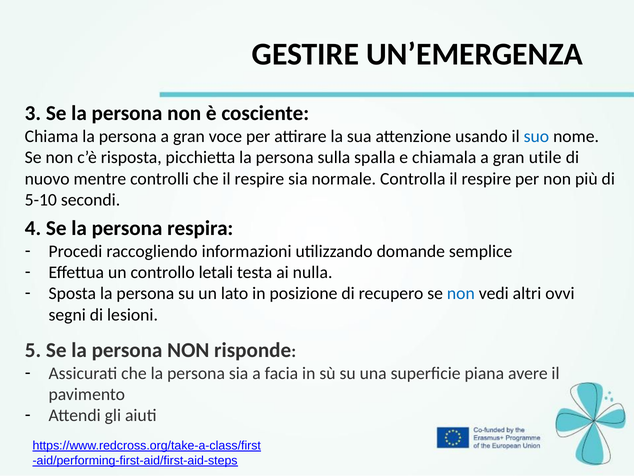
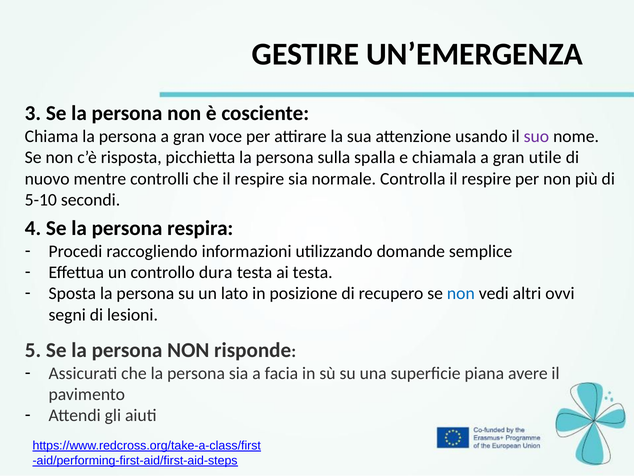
suo colour: blue -> purple (536, 136)
letali: letali -> dura (216, 272)
ai nulla: nulla -> testa (313, 272)
